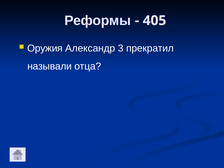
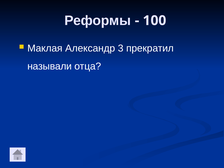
405: 405 -> 100 (154, 21)
Оружия: Оружия -> Маклая (45, 48)
